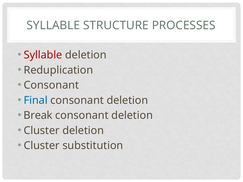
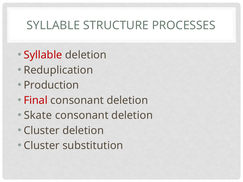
Consonant: Consonant -> Production (51, 85)
Final colour: blue -> red (36, 100)
Break: Break -> Skate (38, 116)
